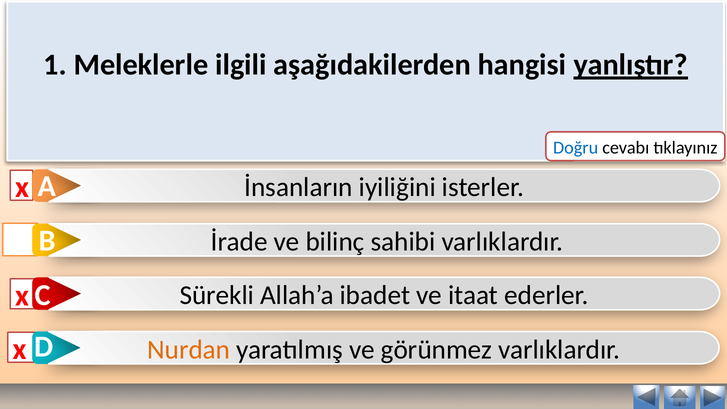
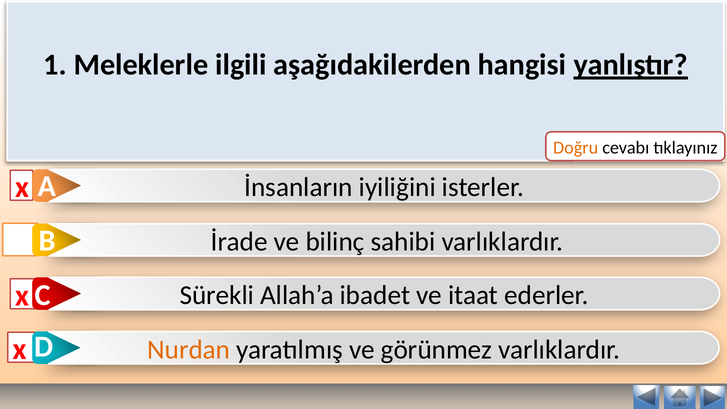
Doğru colour: blue -> orange (576, 147)
